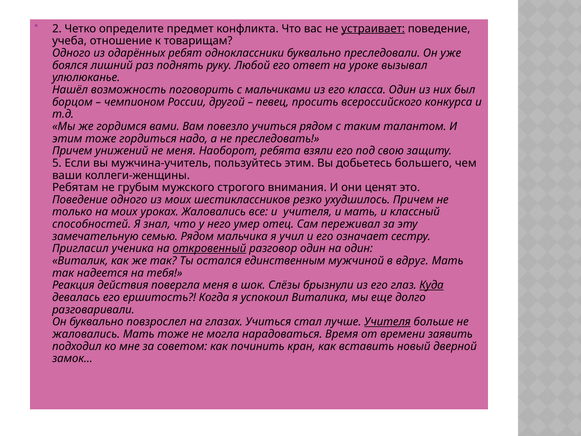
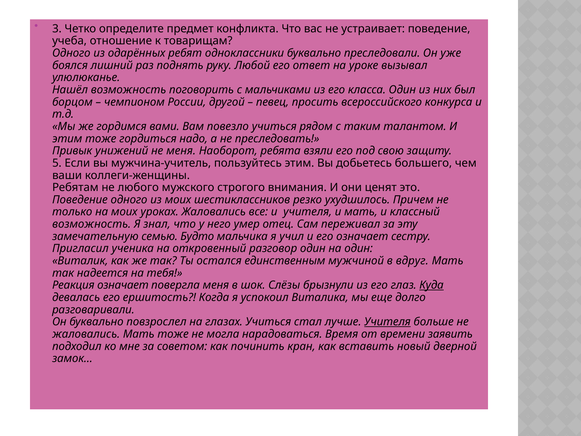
2: 2 -> 3 (57, 29)
устраивает underline: present -> none (373, 29)
Причем: Причем -> Привык (72, 151)
грубым: грубым -> любого (138, 187)
способностей: способностей -> возможность (92, 224)
семью Рядом: Рядом -> Будто (197, 236)
откровенный underline: present -> none (209, 248)
Реакция действия: действия -> означает (123, 285)
